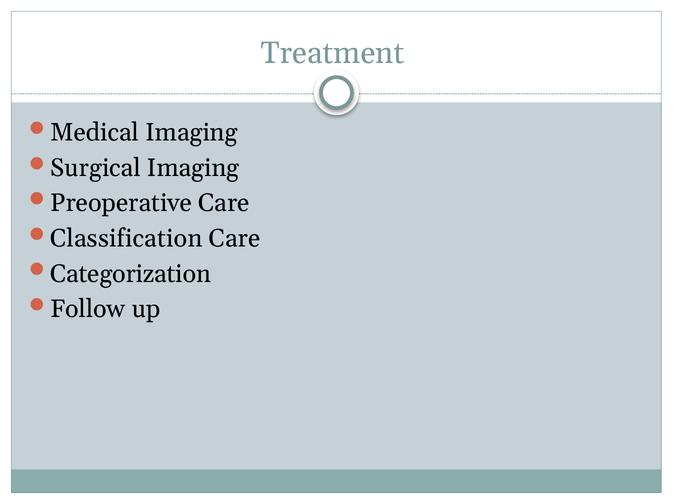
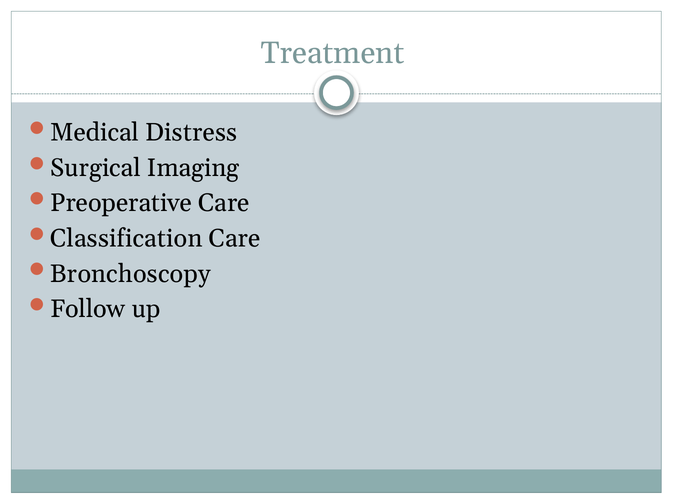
Medical Imaging: Imaging -> Distress (191, 133)
Categorization: Categorization -> Bronchoscopy (130, 274)
